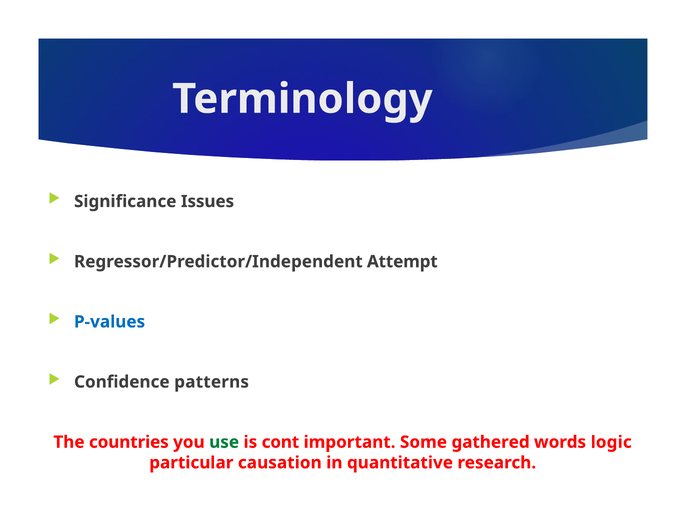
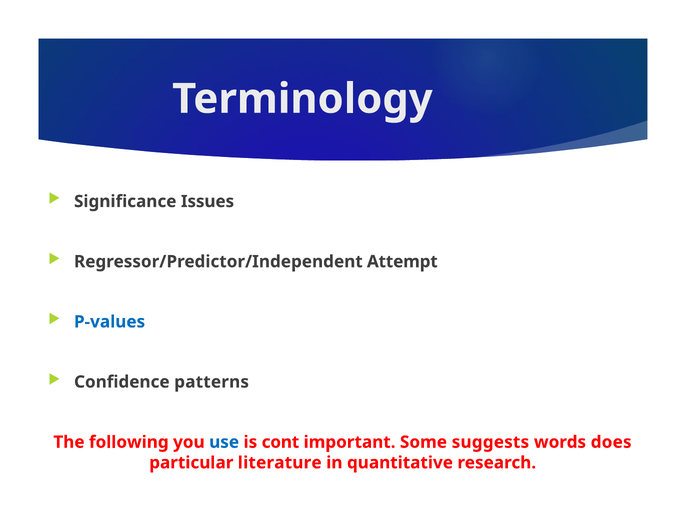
countries: countries -> following (129, 442)
use colour: green -> blue (224, 442)
gathered: gathered -> suggests (490, 442)
logic: logic -> does (611, 442)
causation: causation -> literature (280, 462)
